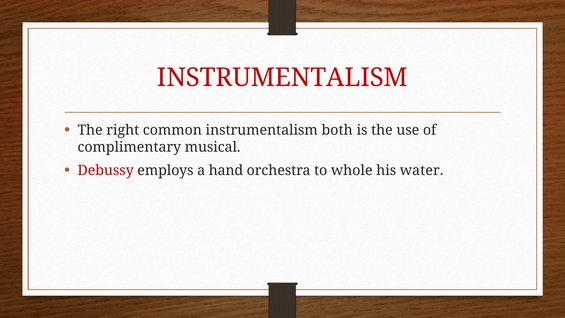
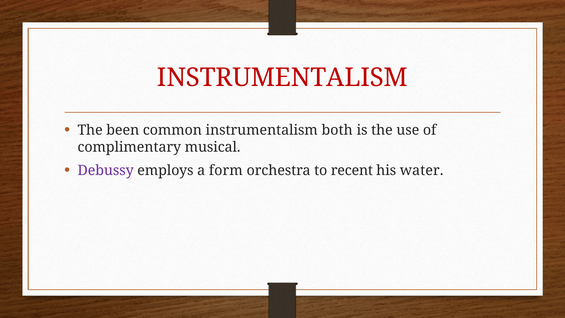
right: right -> been (123, 130)
Debussy colour: red -> purple (106, 170)
hand: hand -> form (226, 170)
whole: whole -> recent (352, 170)
